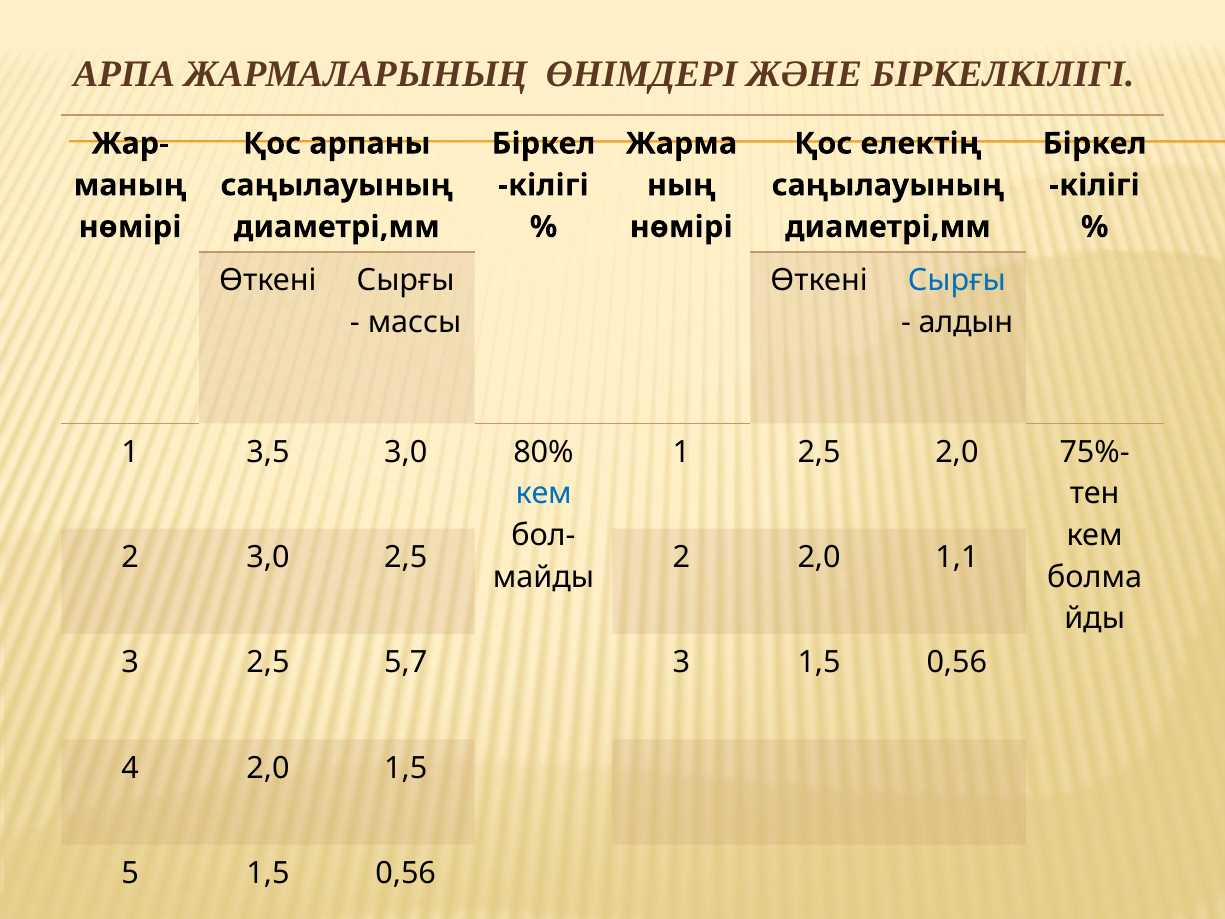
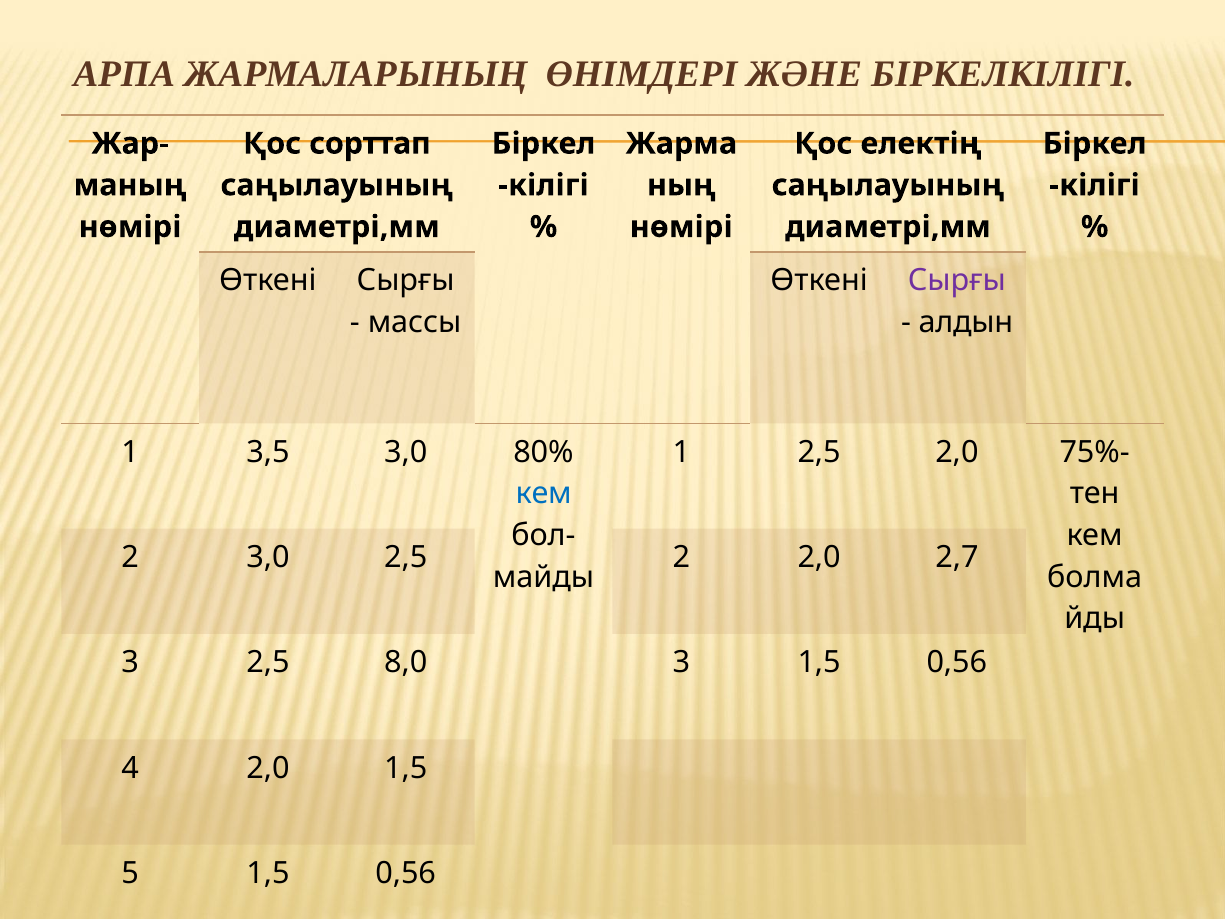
арпаны: арпаны -> сорттап (370, 144)
Сырғы colour: blue -> purple (957, 281)
1,1: 1,1 -> 2,7 (957, 557)
5,7: 5,7 -> 8,0 (406, 662)
